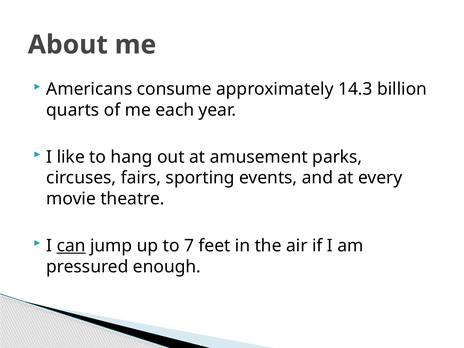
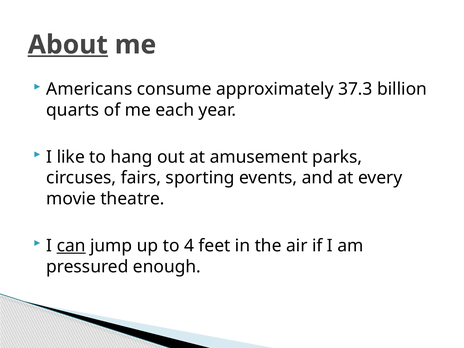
About underline: none -> present (68, 45)
14.3: 14.3 -> 37.3 (355, 89)
7: 7 -> 4 (189, 246)
